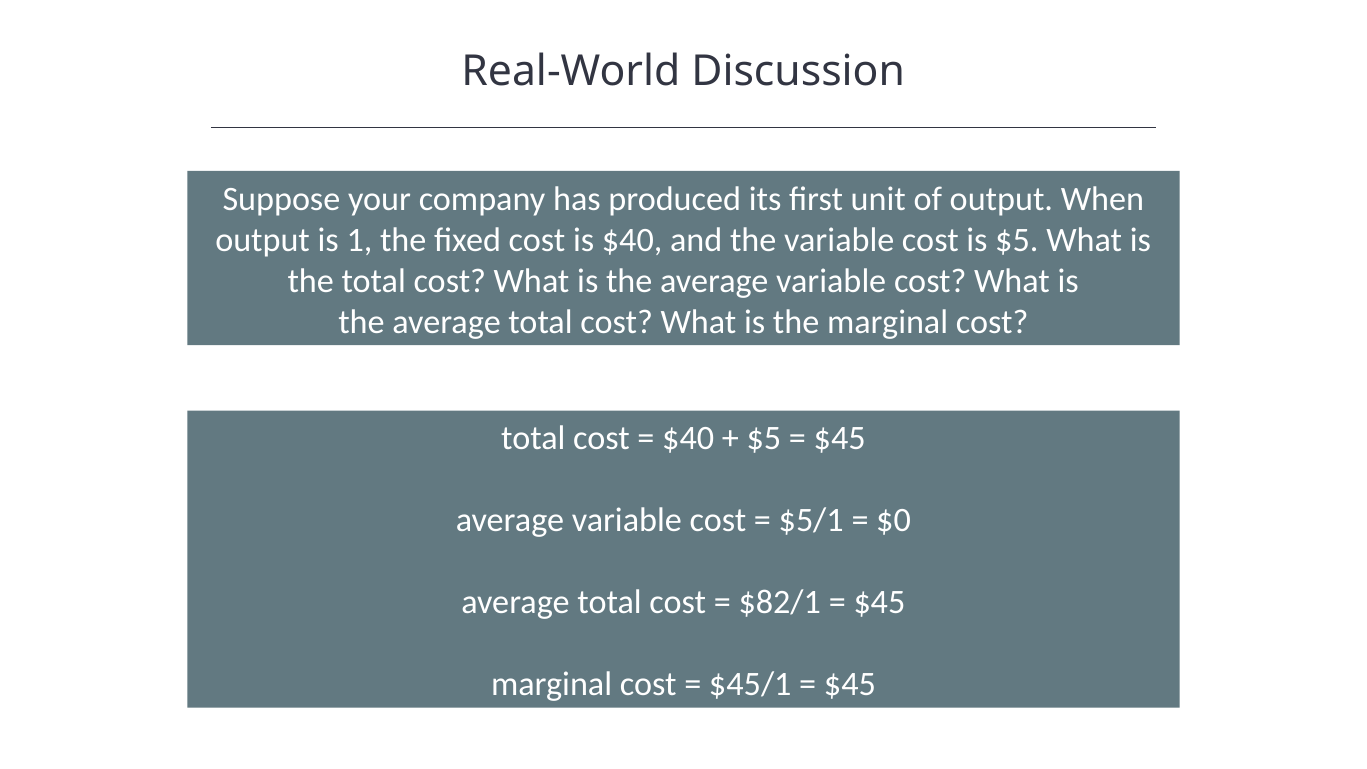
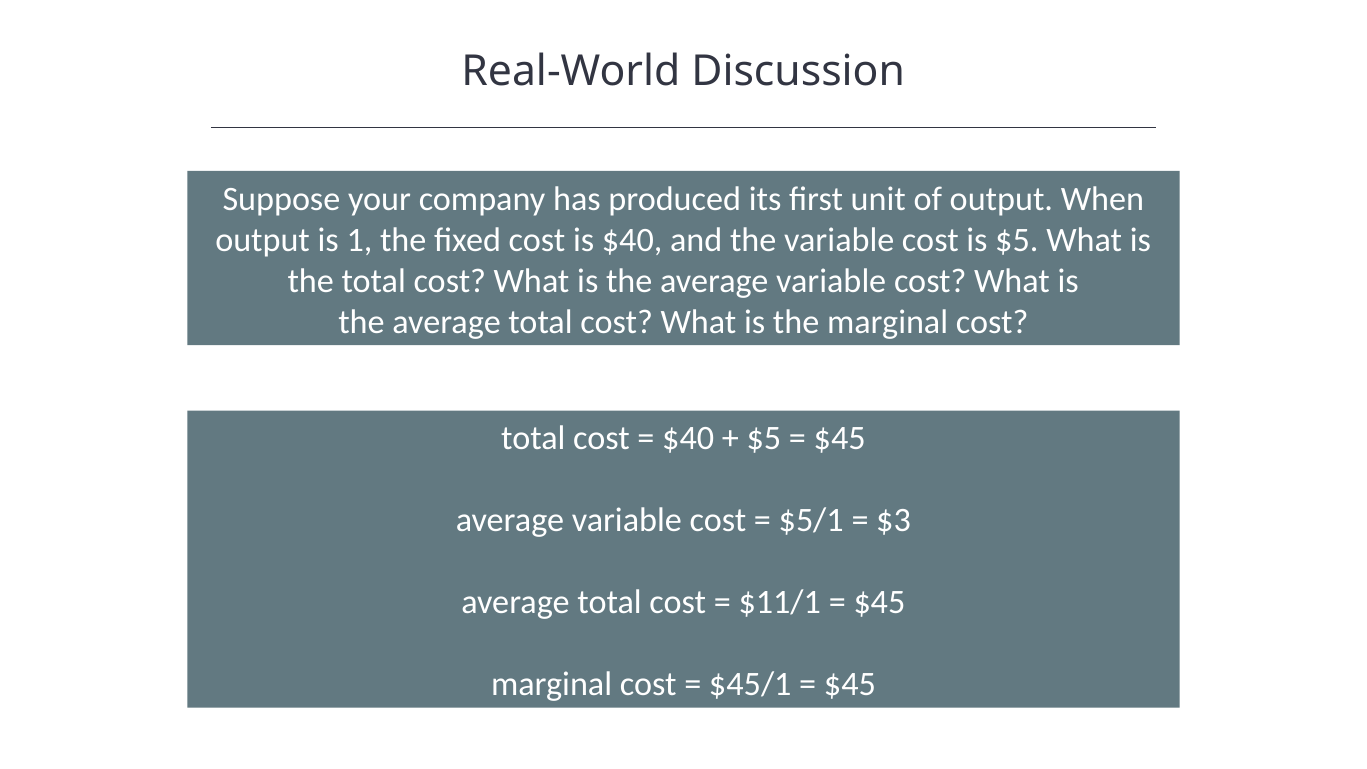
$0: $0 -> $3 (894, 521)
$82/1: $82/1 -> $11/1 (780, 603)
